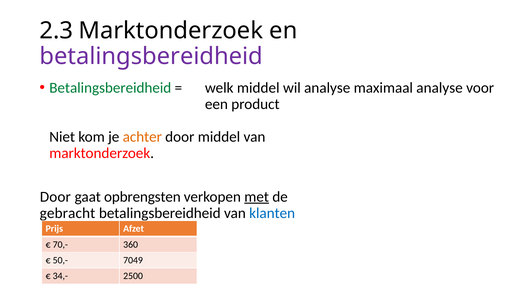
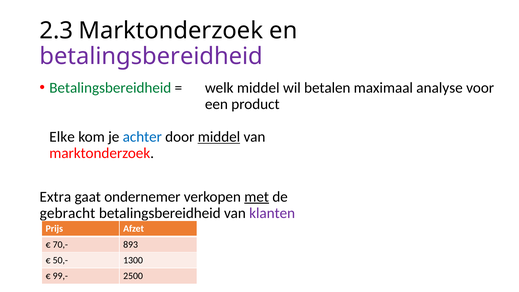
wil analyse: analyse -> betalen (327, 88)
Niet: Niet -> Elke (62, 137)
achter colour: orange -> blue (142, 137)
middel underline: none -> present (219, 137)
Door: Door -> Extra (55, 197)
opbrengsten: opbrengsten -> ondernemer (142, 197)
klanten colour: blue -> purple (272, 213)
360: 360 -> 893 (131, 244)
7049: 7049 -> 1300 (133, 260)
34,-: 34,- -> 99,- (60, 276)
